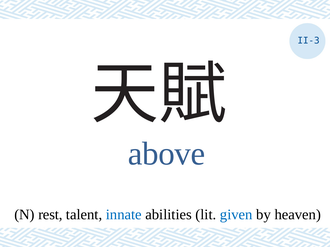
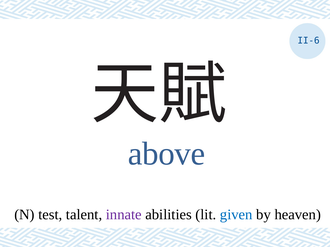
II-3: II-3 -> II-6 (309, 41)
rest: rest -> test (50, 215)
innate colour: blue -> purple (124, 215)
